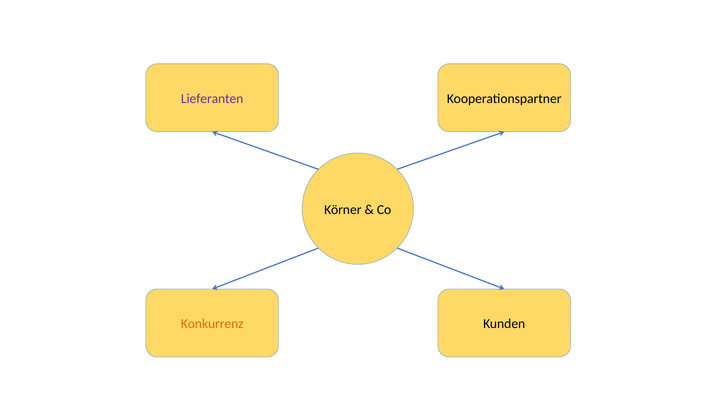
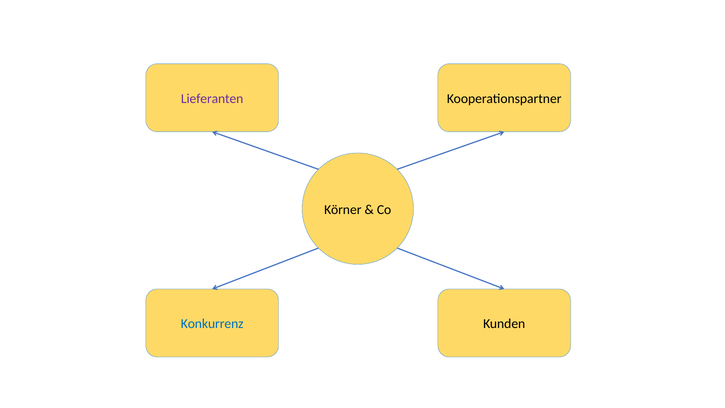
Konkurrenz colour: orange -> blue (212, 324)
